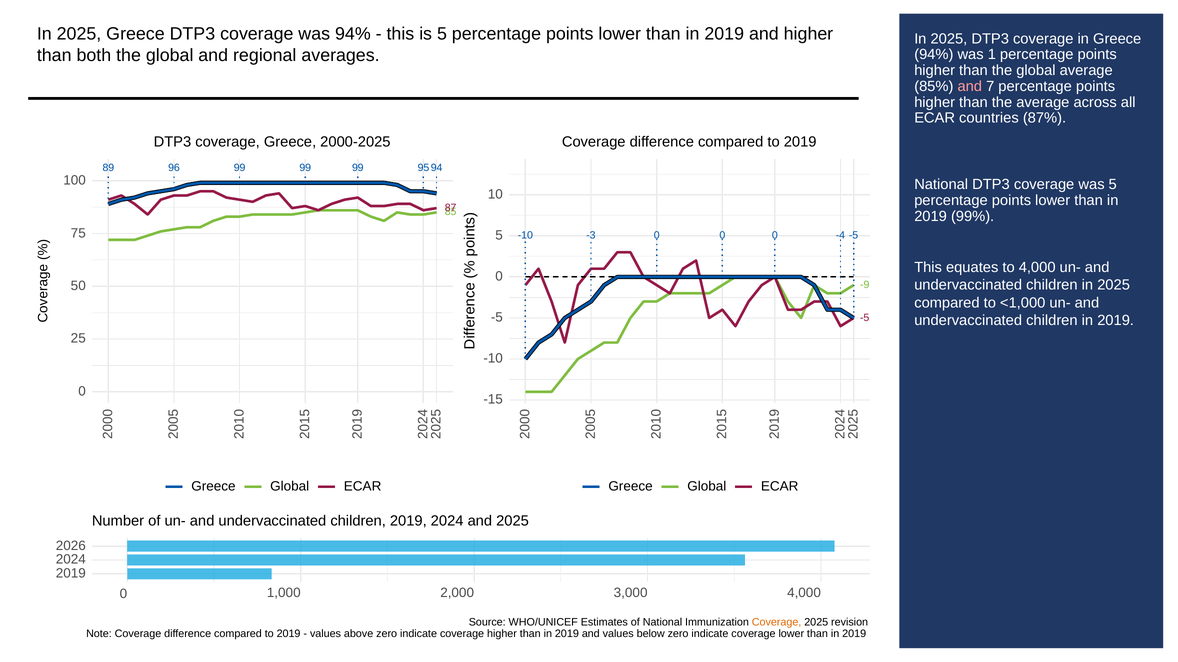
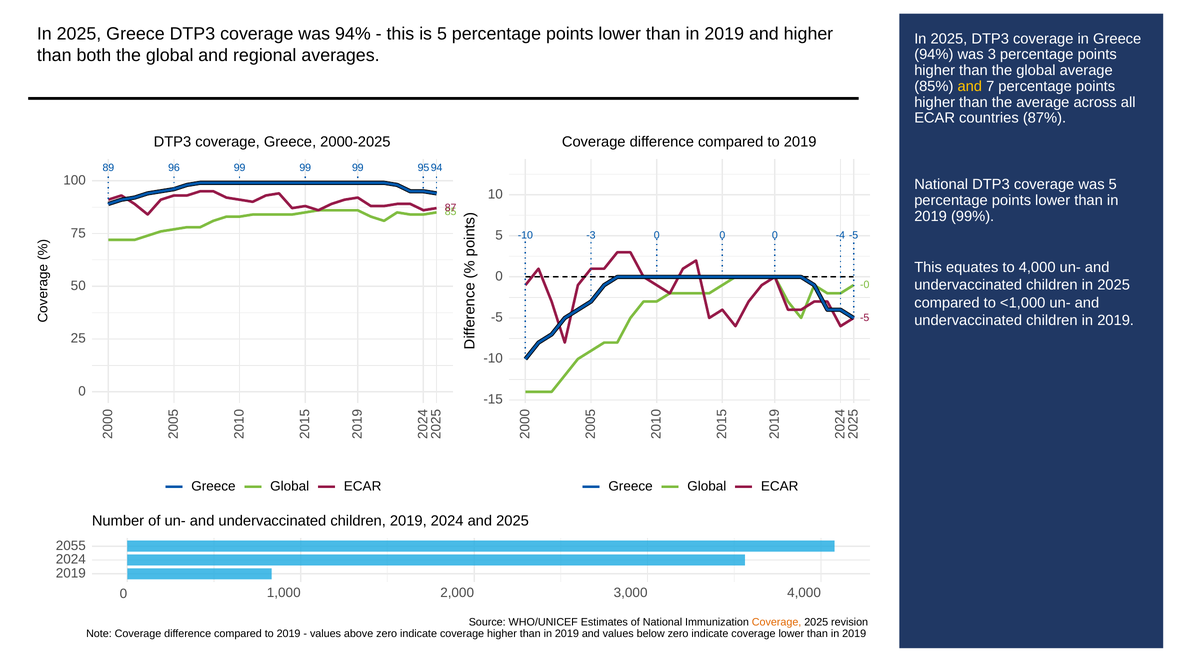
was 1: 1 -> 3 (992, 55)
and colour: pink -> yellow (970, 86)
-9: -9 -> -0 (865, 285)
2026: 2026 -> 2055 (71, 546)
